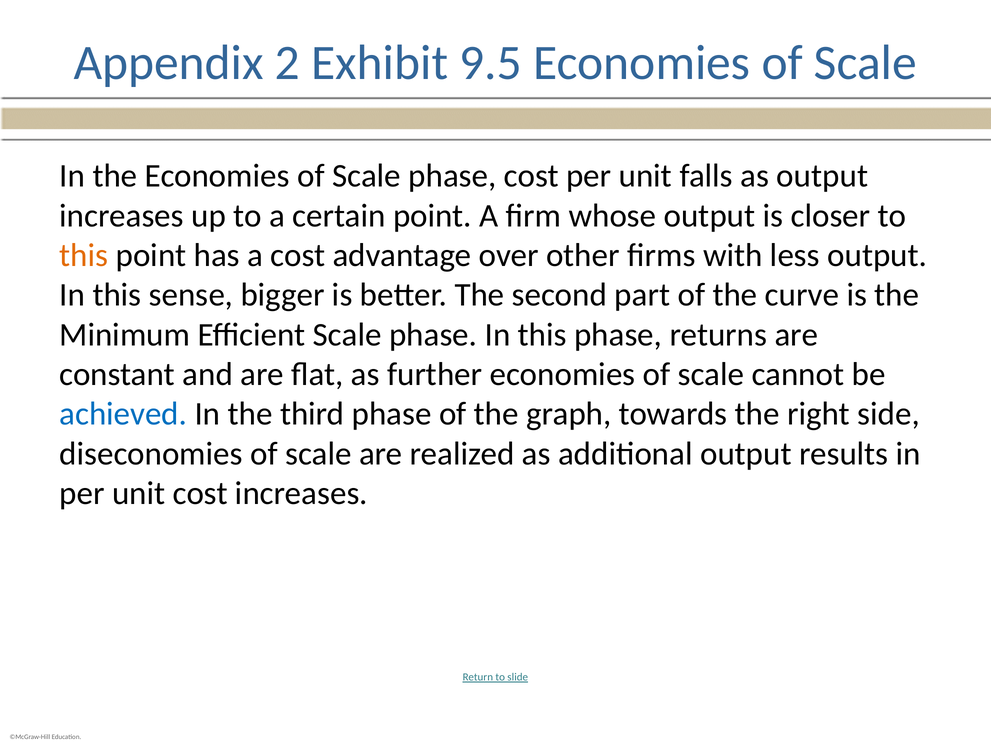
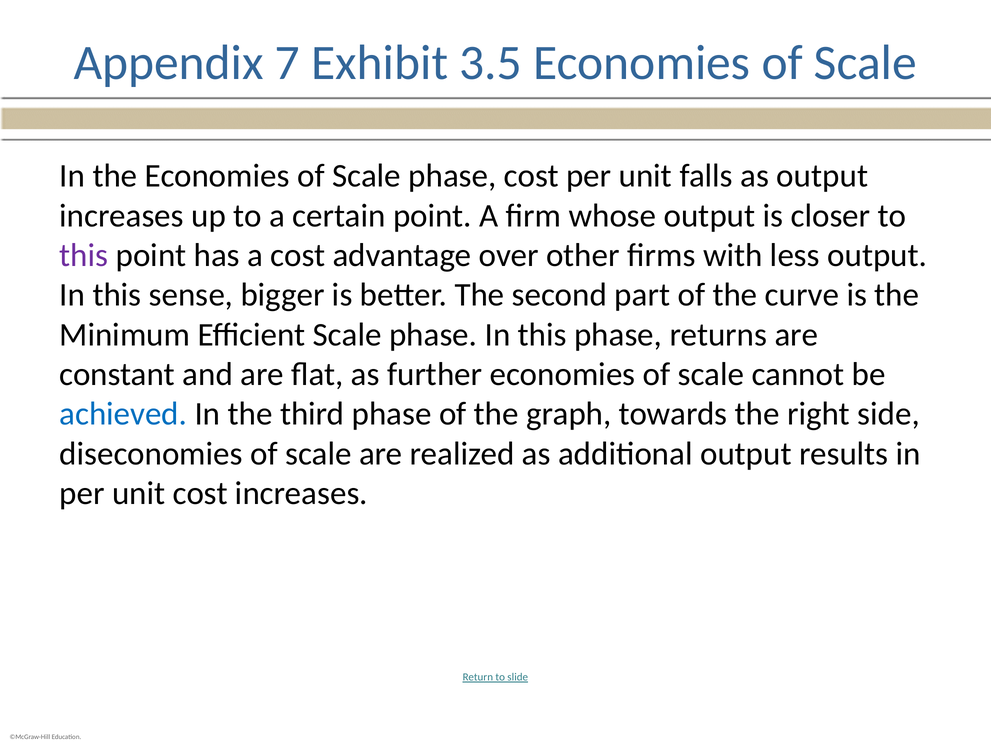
2: 2 -> 7 (287, 63)
9.5: 9.5 -> 3.5 (491, 63)
this colour: orange -> purple (84, 255)
